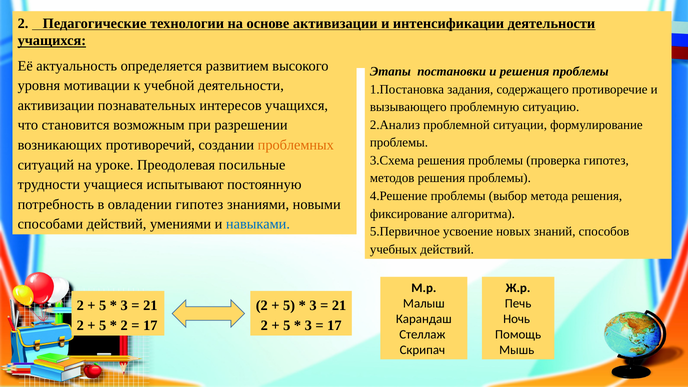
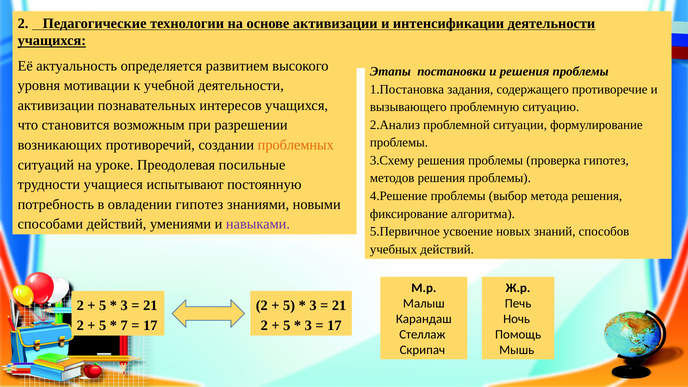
3.Схема: 3.Схема -> 3.Схему (392, 160)
навыками colour: blue -> purple (258, 224)
2: 2 -> 7 (124, 325)
